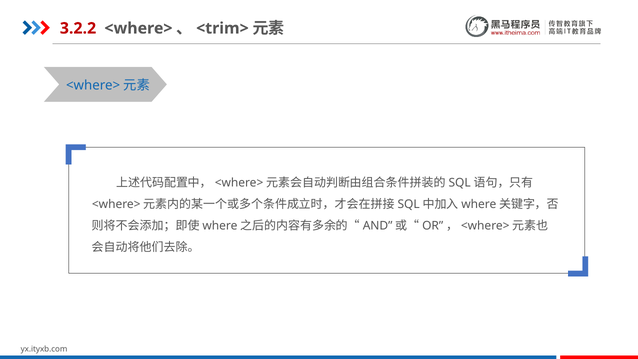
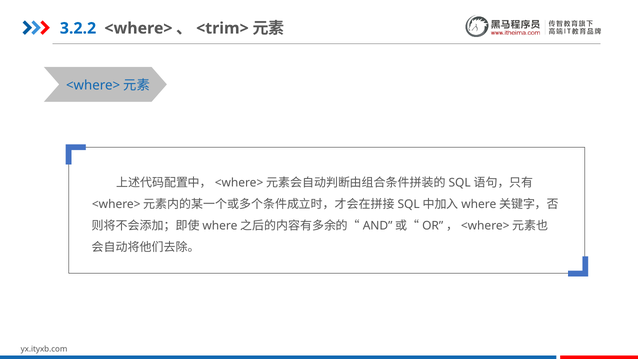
3.2.2 colour: red -> blue (78, 28)
